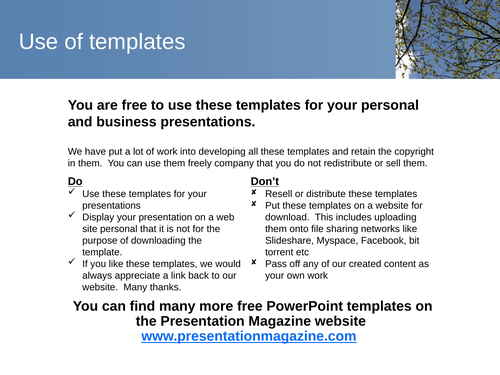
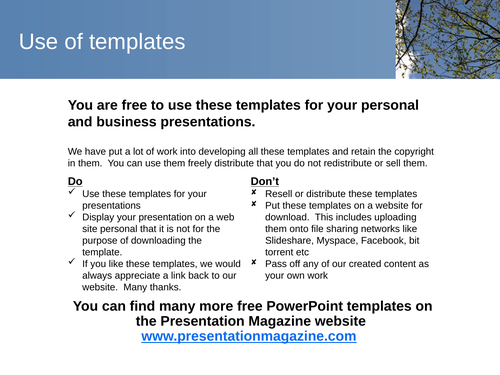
freely company: company -> distribute (234, 163)
